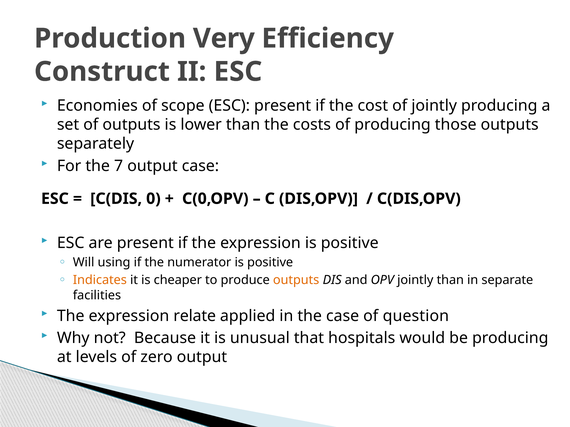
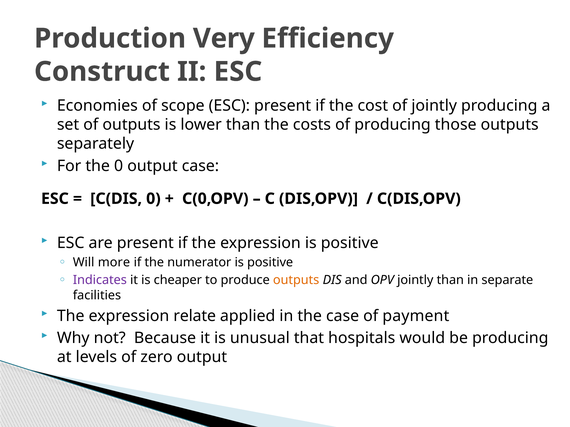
the 7: 7 -> 0 (119, 166)
using: using -> more (114, 263)
Indicates colour: orange -> purple (100, 280)
question: question -> payment (416, 316)
